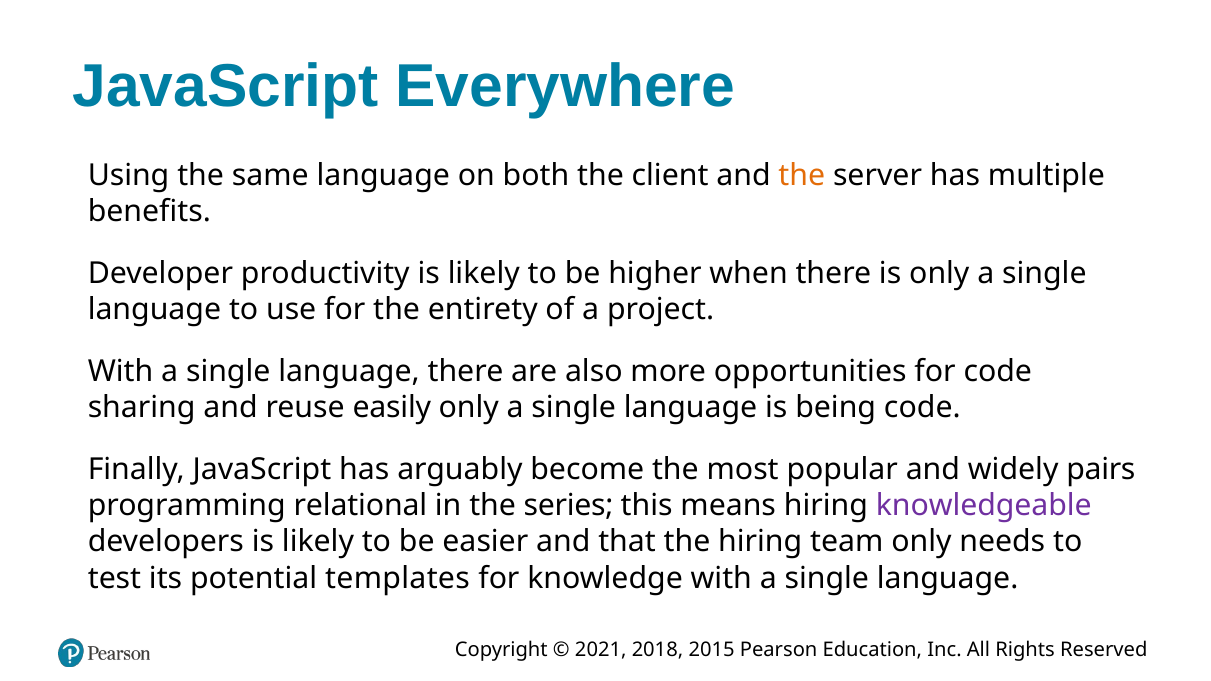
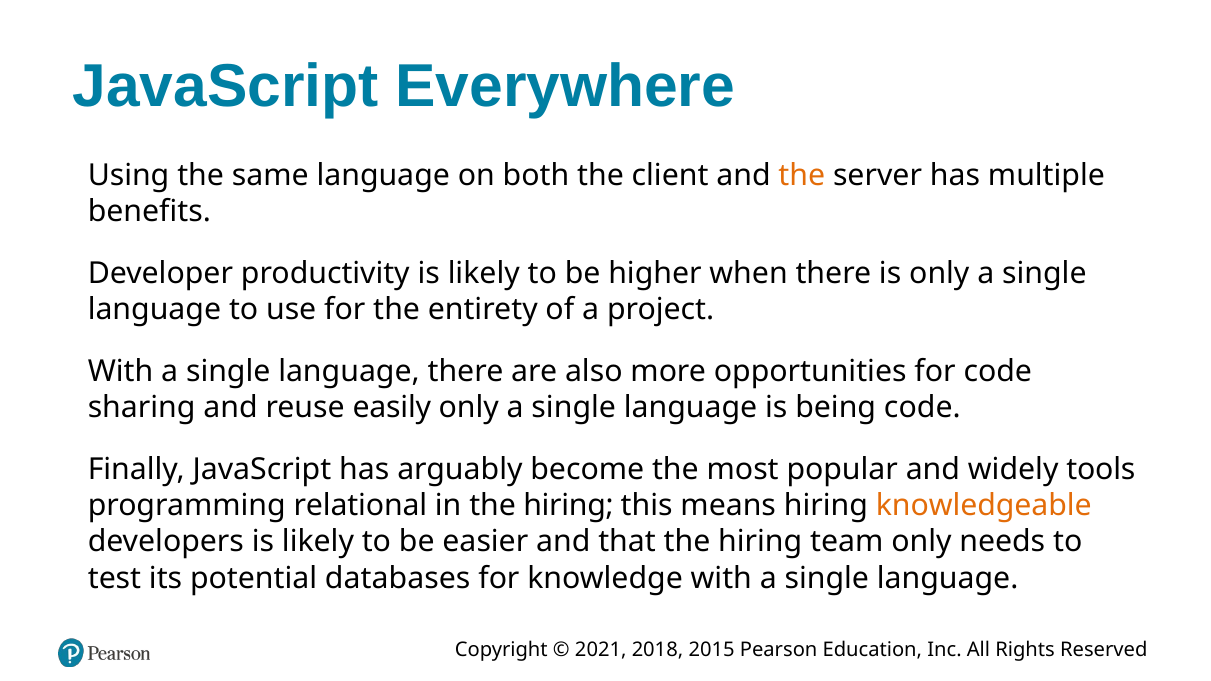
pairs: pairs -> tools (1101, 469)
in the series: series -> hiring (568, 506)
knowledgeable colour: purple -> orange (984, 506)
templates: templates -> databases (398, 578)
